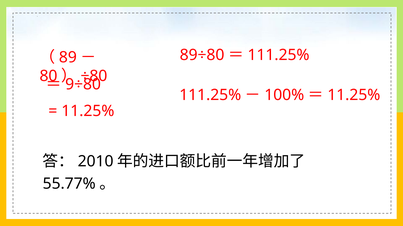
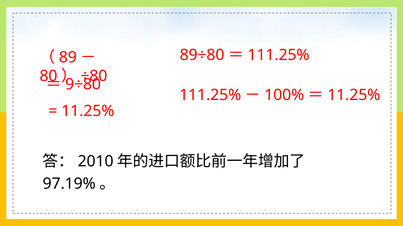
55.77%: 55.77% -> 97.19% (69, 184)
